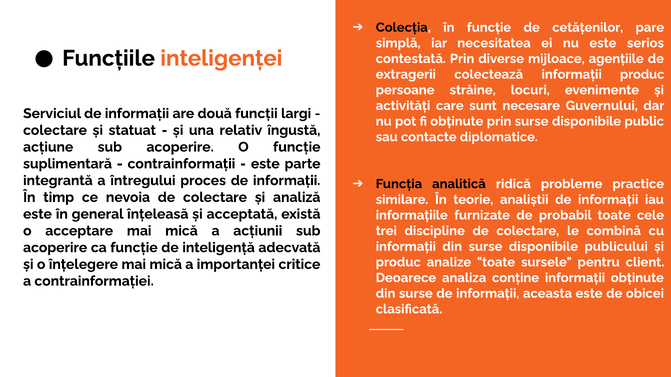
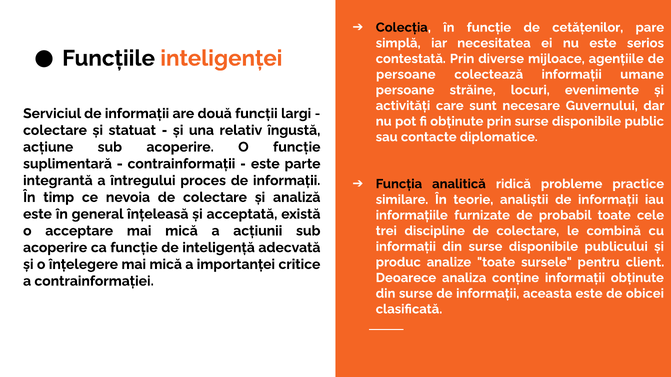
extragerii: extragerii -> persoane (406, 74)
informații produc: produc -> umane (642, 74)
